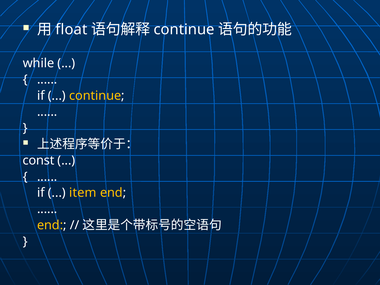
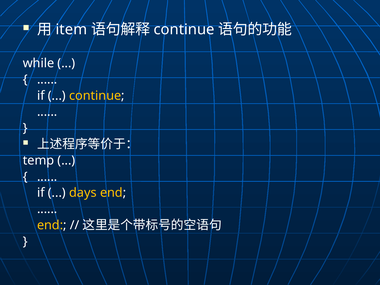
float: float -> item (71, 30)
const: const -> temp (39, 160)
item: item -> days (83, 193)
